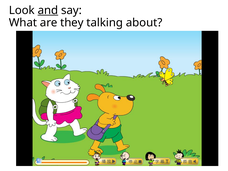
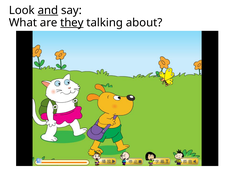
they underline: none -> present (72, 23)
